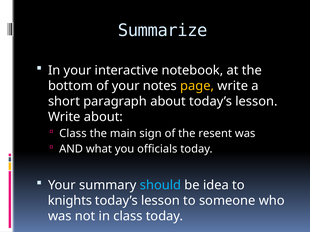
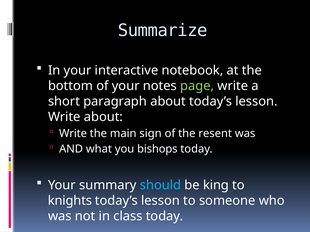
page colour: yellow -> light green (197, 86)
Class: Class -> Write (73, 134)
officials: officials -> bishops (157, 149)
idea: idea -> king (216, 185)
